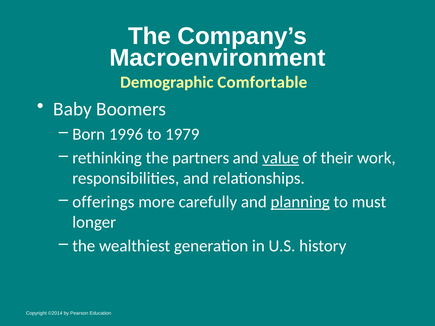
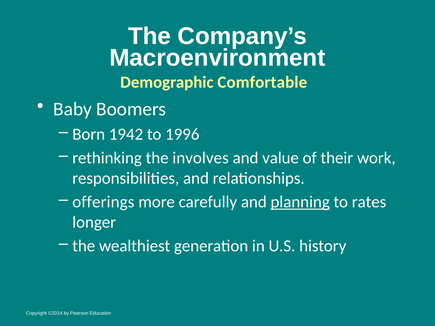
1996: 1996 -> 1942 (126, 134)
1979: 1979 -> 1996 (182, 134)
partners: partners -> involves (201, 158)
value underline: present -> none (281, 158)
must: must -> rates (369, 202)
